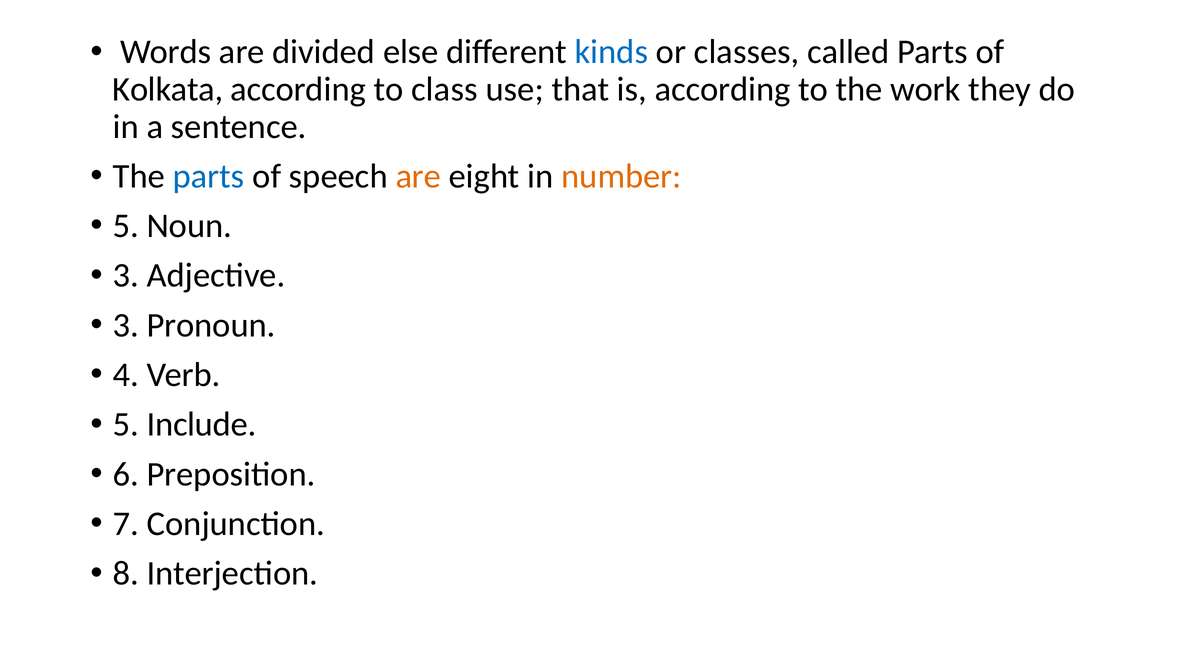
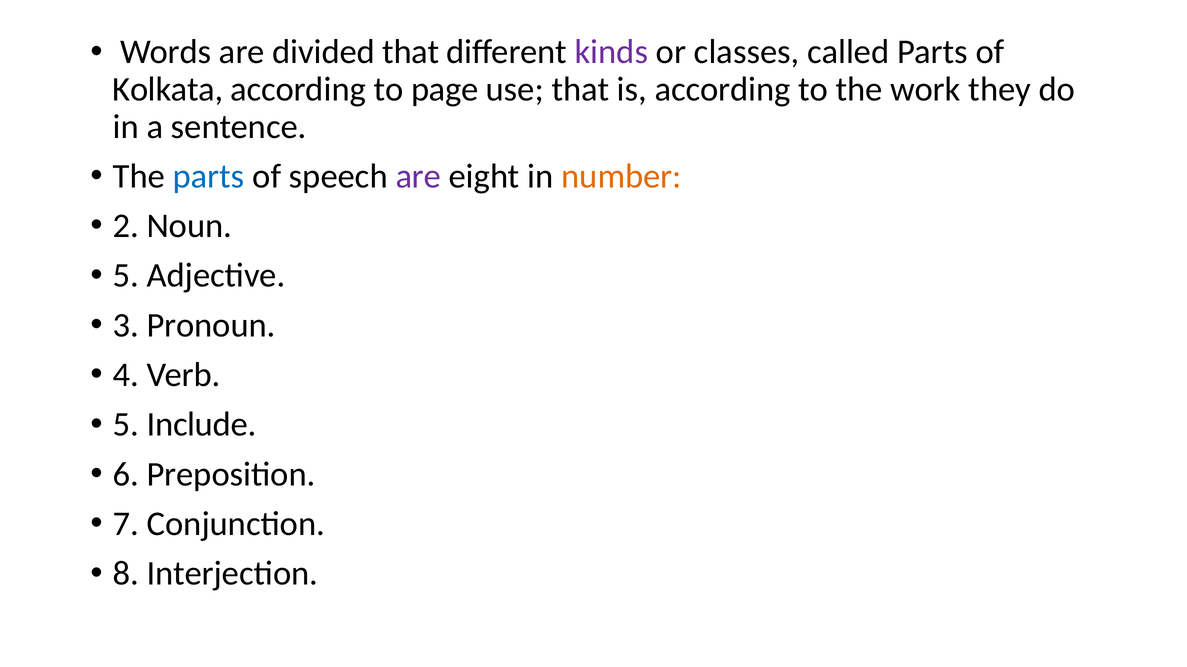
divided else: else -> that (411, 52)
kinds colour: blue -> purple (611, 52)
class: class -> page (445, 89)
are colour: orange -> purple (418, 176)
5: 5 -> 2 (126, 226)
3: 3 -> 5 (126, 276)
